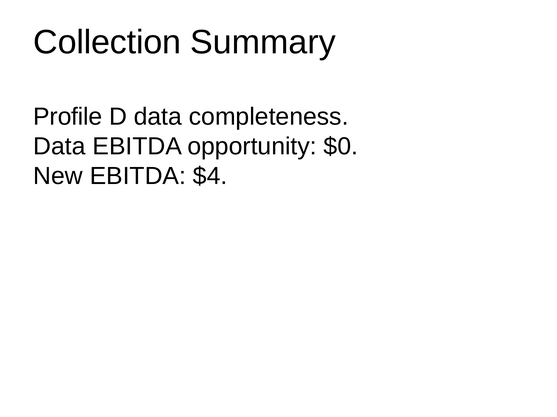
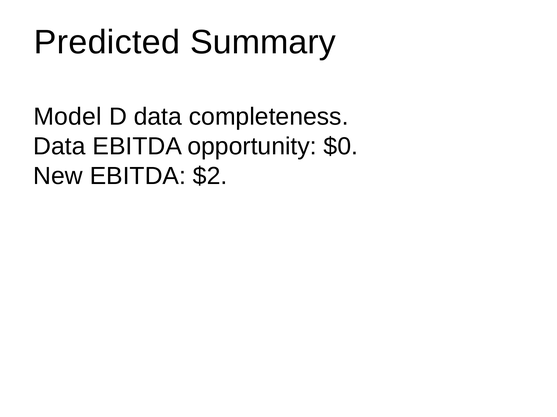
Collection: Collection -> Predicted (107, 42)
Profile: Profile -> Model (68, 117)
$4: $4 -> $2 (210, 176)
